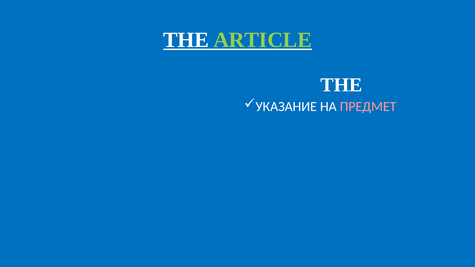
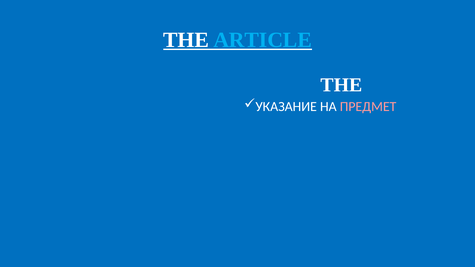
ARTICLE colour: light green -> light blue (263, 40)
